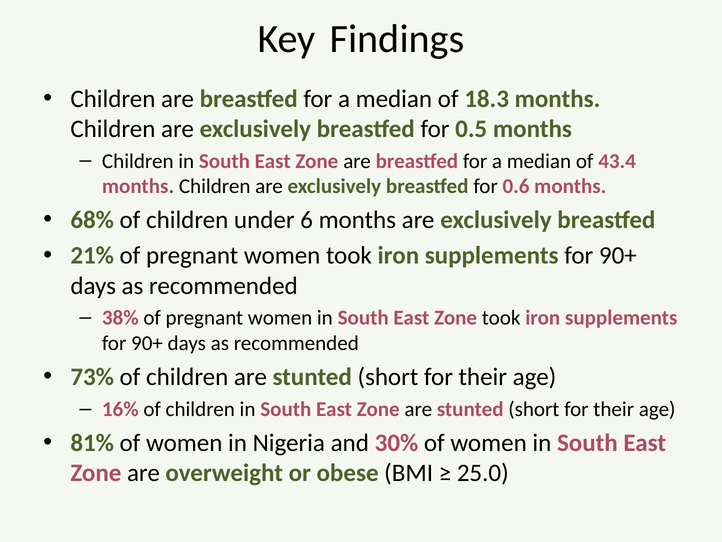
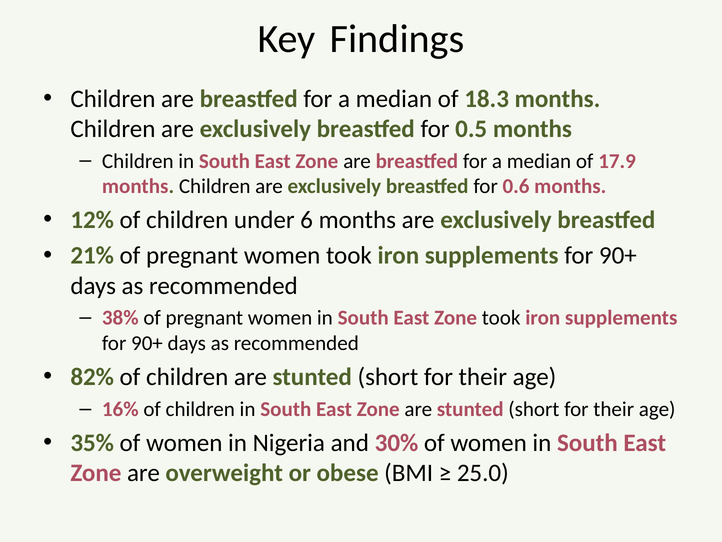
43.4: 43.4 -> 17.9 (617, 161)
68%: 68% -> 12% (92, 220)
73%: 73% -> 82% (92, 377)
81%: 81% -> 35% (92, 442)
